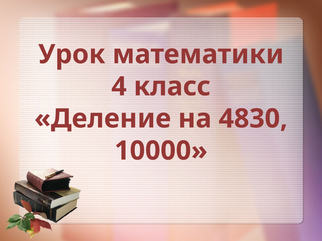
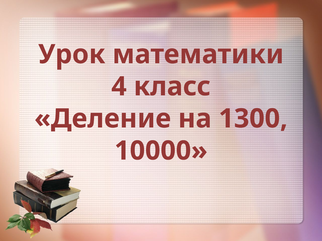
4830: 4830 -> 1300 (253, 119)
